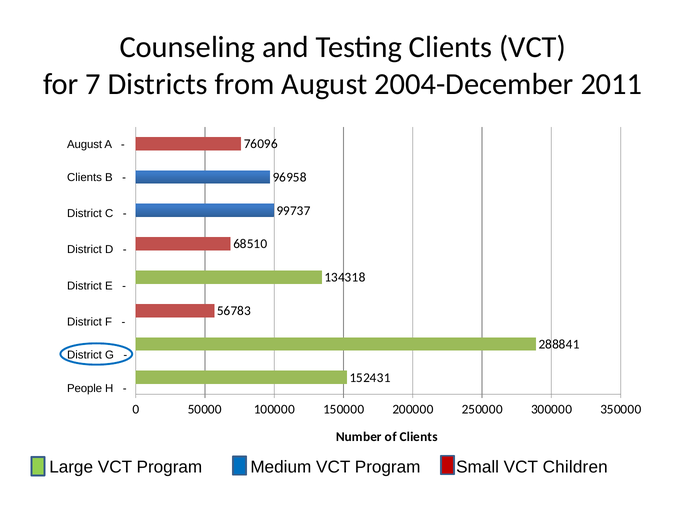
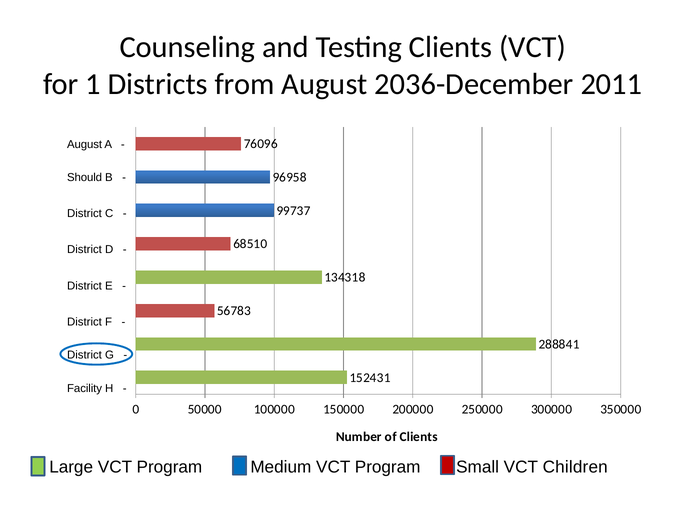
7: 7 -> 1 (93, 84)
2004-December: 2004-December -> 2036-December (474, 84)
Clients: Clients -> Should (85, 177)
People: People -> Facility (85, 388)
